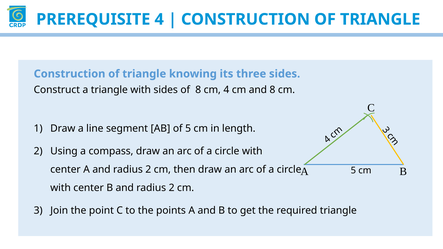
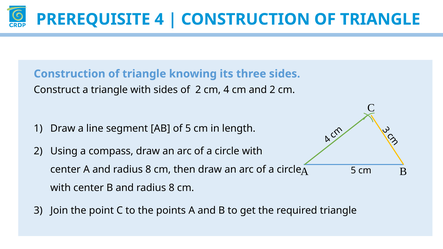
of 8: 8 -> 2 (198, 90)
and 8: 8 -> 2 (272, 90)
A and radius 2: 2 -> 8 (148, 170)
B and radius 2: 2 -> 8 (172, 188)
